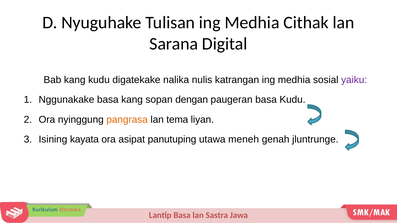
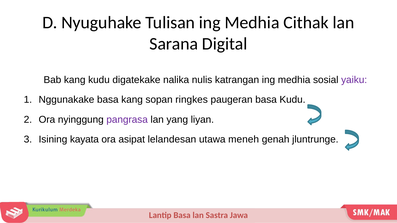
dengan: dengan -> ringkes (192, 100)
pangrasa colour: orange -> purple (127, 120)
tema: tema -> yang (177, 120)
panutuping: panutuping -> lelandesan (172, 140)
